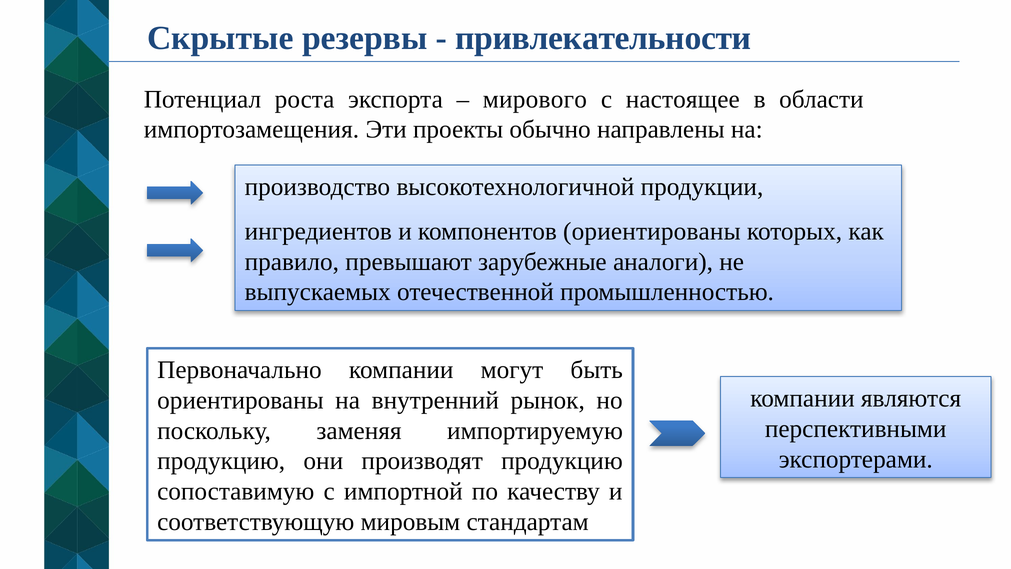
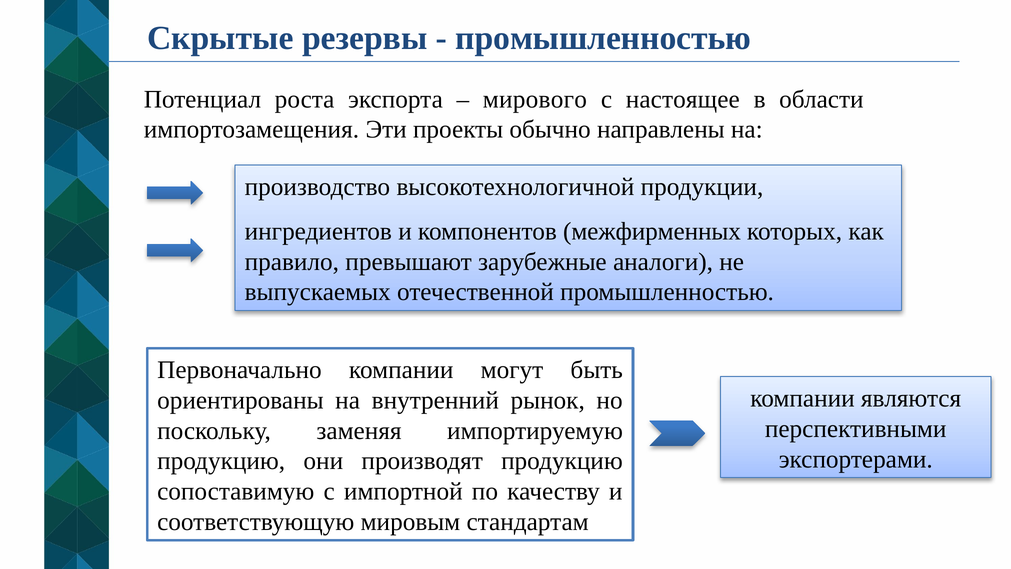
привлекательности: привлекательности -> промышленностью (603, 38)
компонентов ориентированы: ориентированы -> межфирменных (652, 231)
